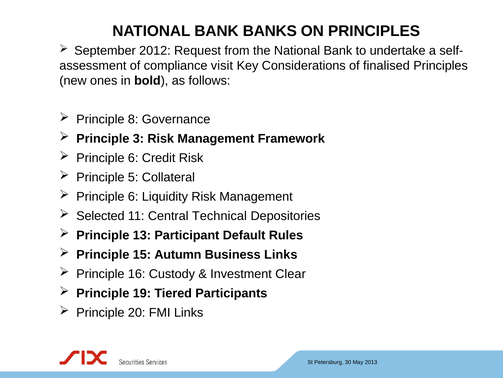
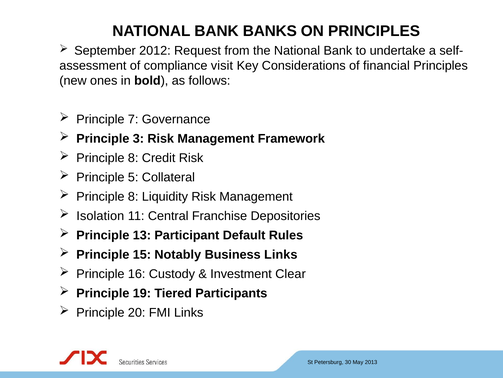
finalised: finalised -> financial (386, 66)
8: 8 -> 7 (133, 119)
6: 6 -> 8 (133, 158)
6: 6 -> 8 (133, 196)
Selected: Selected -> Isolation (100, 216)
Technical: Technical -> Franchise (220, 216)
Autumn: Autumn -> Notably (178, 254)
